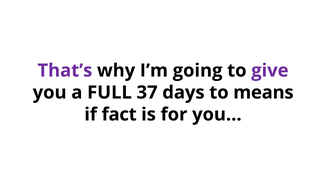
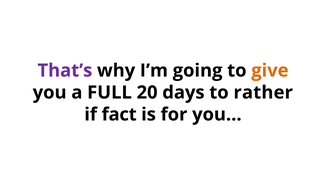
give colour: purple -> orange (270, 71)
37: 37 -> 20 (147, 93)
means: means -> rather (263, 93)
